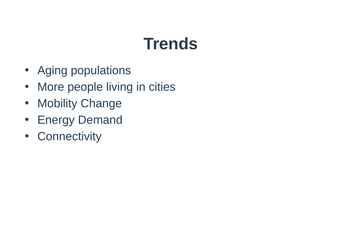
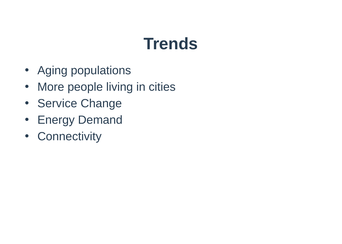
Mobility: Mobility -> Service (57, 104)
